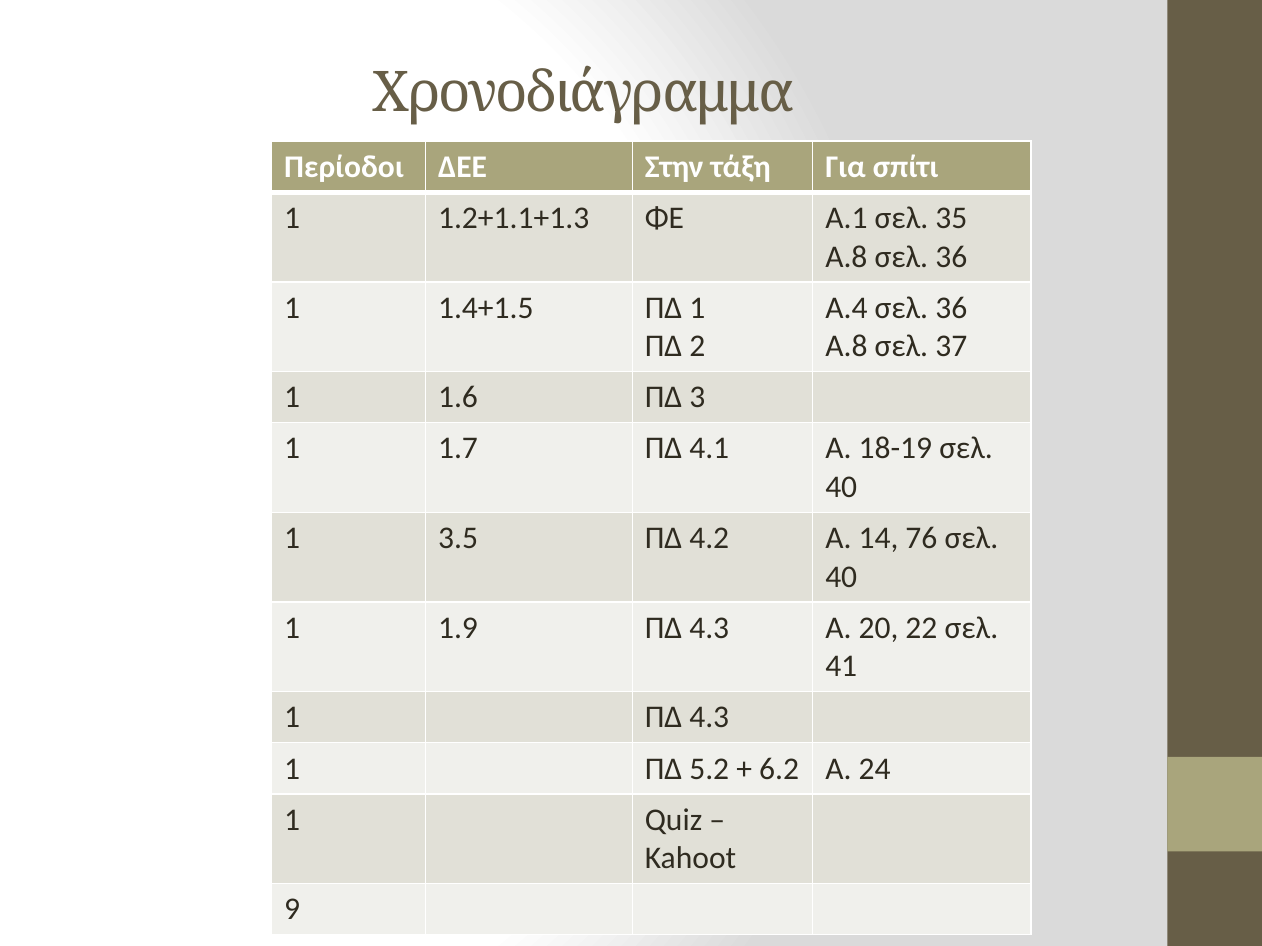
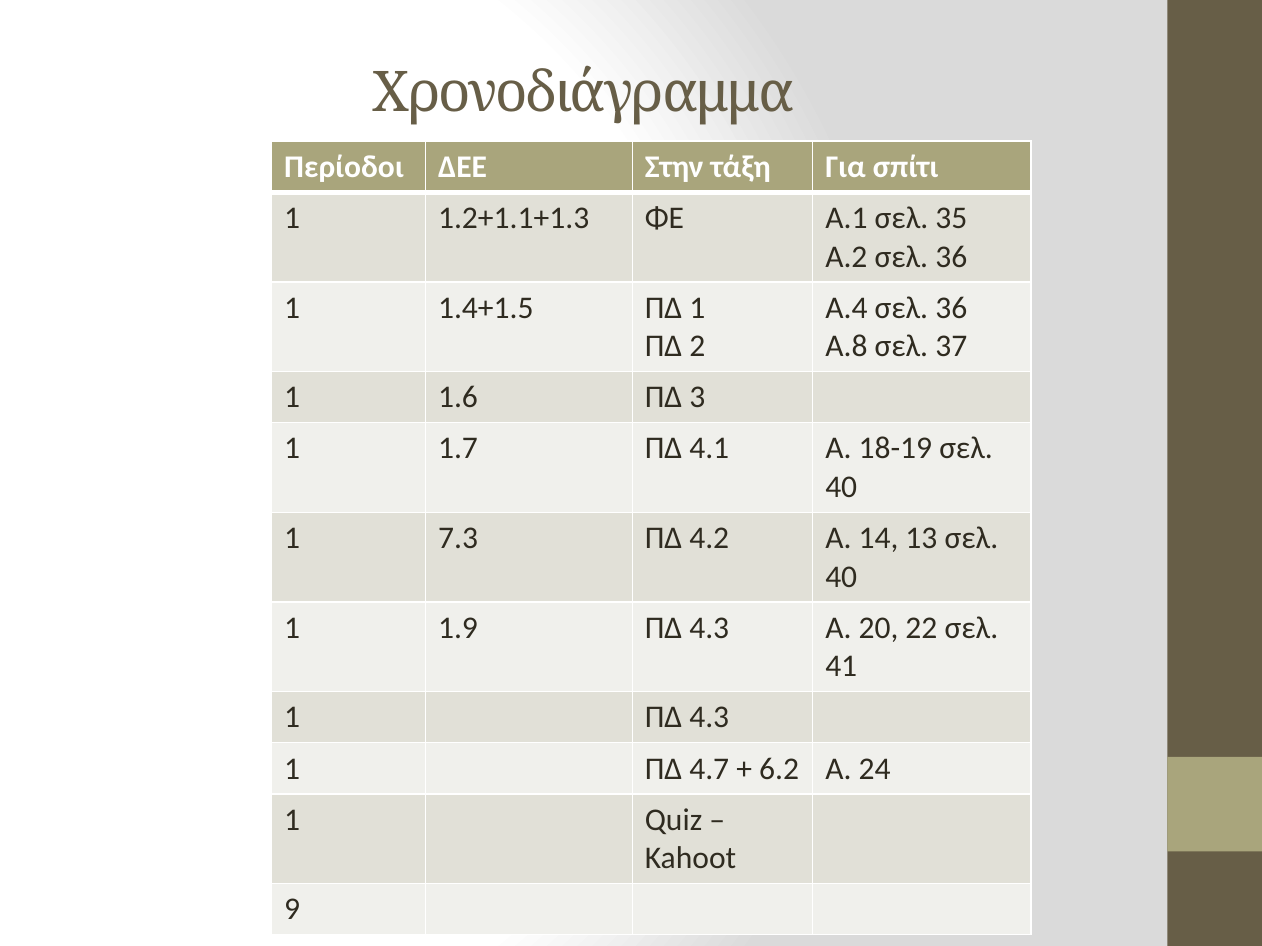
Α.8: Α.8 -> Α.2 (846, 257)
3.5: 3.5 -> 7.3 (458, 539)
76: 76 -> 13 (921, 539)
5.2: 5.2 -> 4.7 (709, 769)
